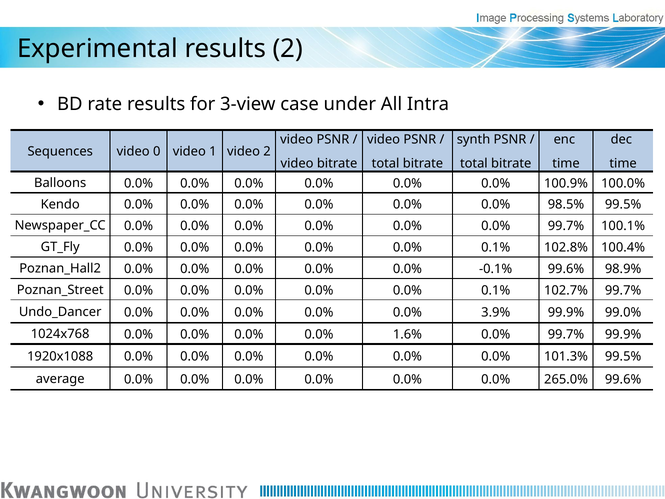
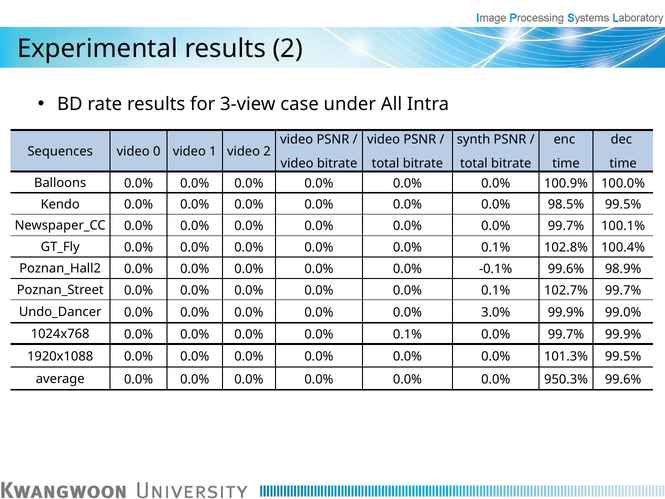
3.9%: 3.9% -> 3.0% (496, 312)
1.6%: 1.6% -> 0.1% (407, 334)
265.0%: 265.0% -> 950.3% (566, 379)
